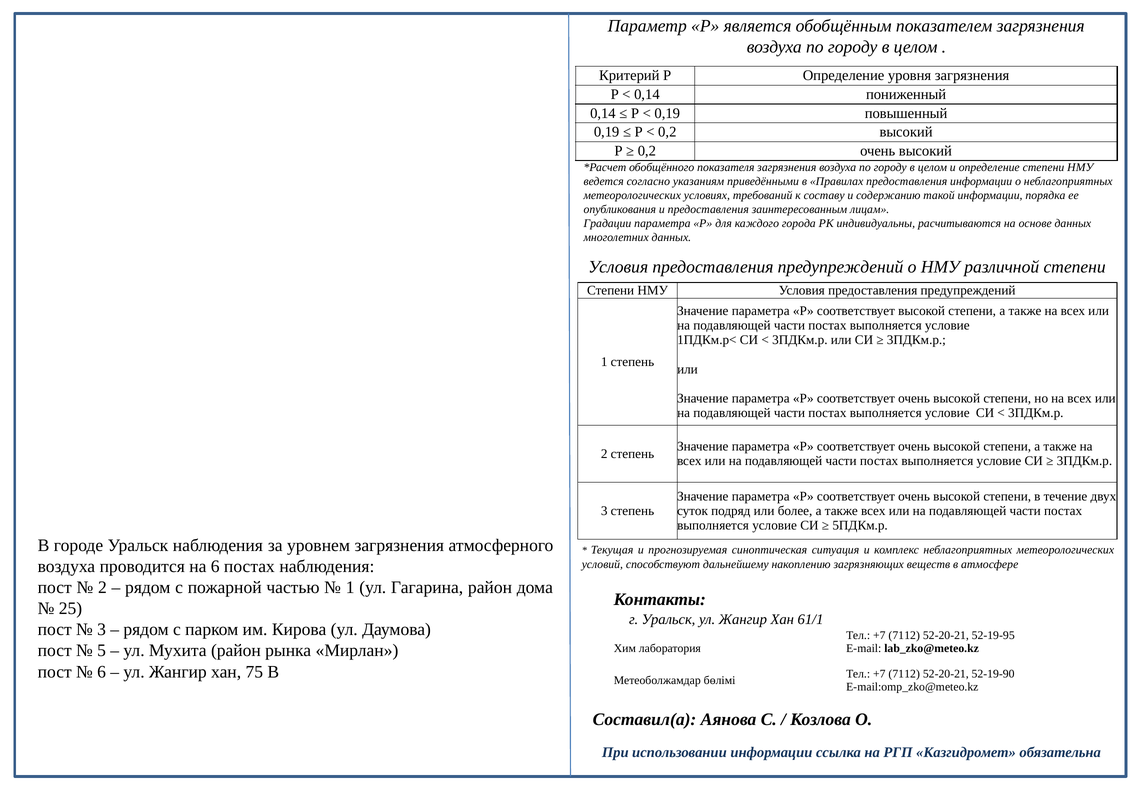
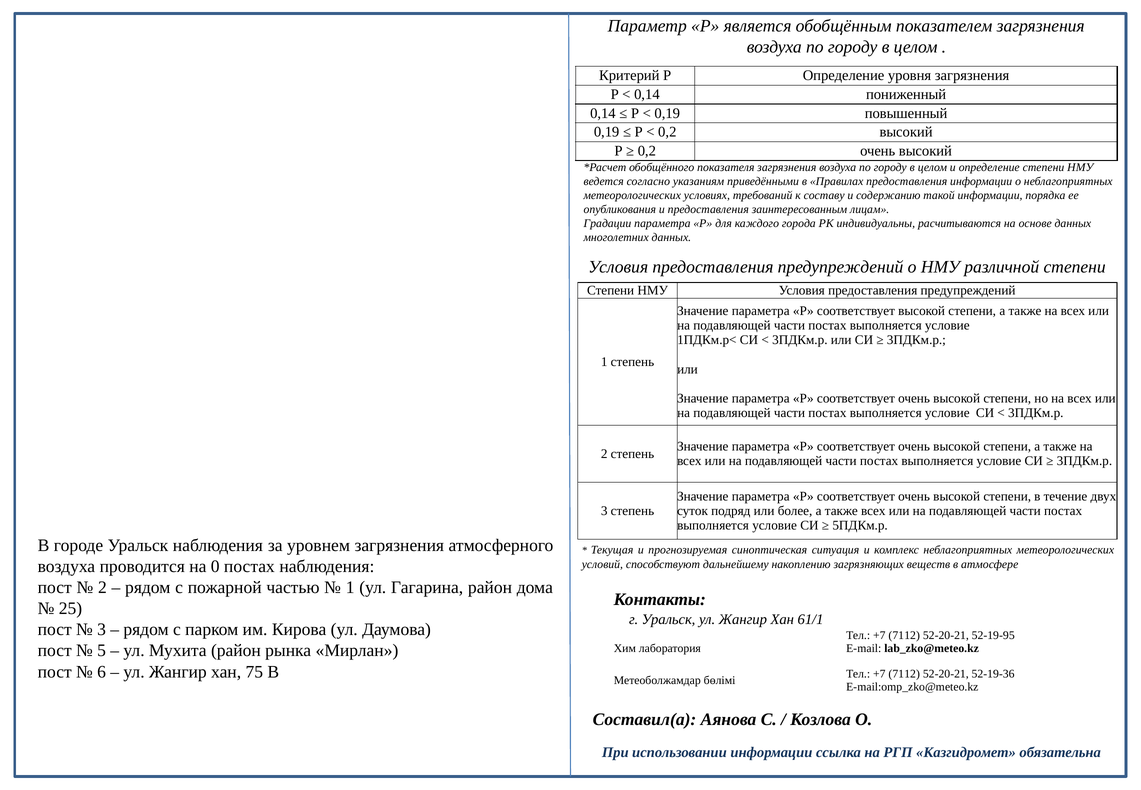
на 6: 6 -> 0 (215, 566)
52-19-90: 52-19-90 -> 52-19-36 (993, 674)
